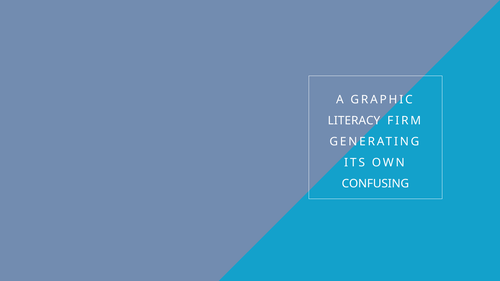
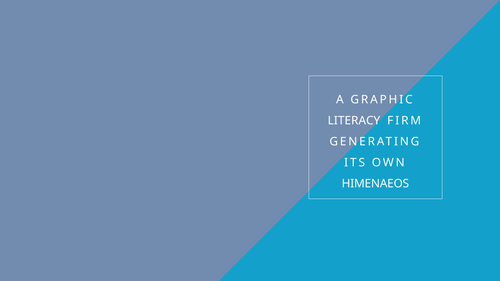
CONFUSING: CONFUSING -> HIMENAEOS (375, 184)
